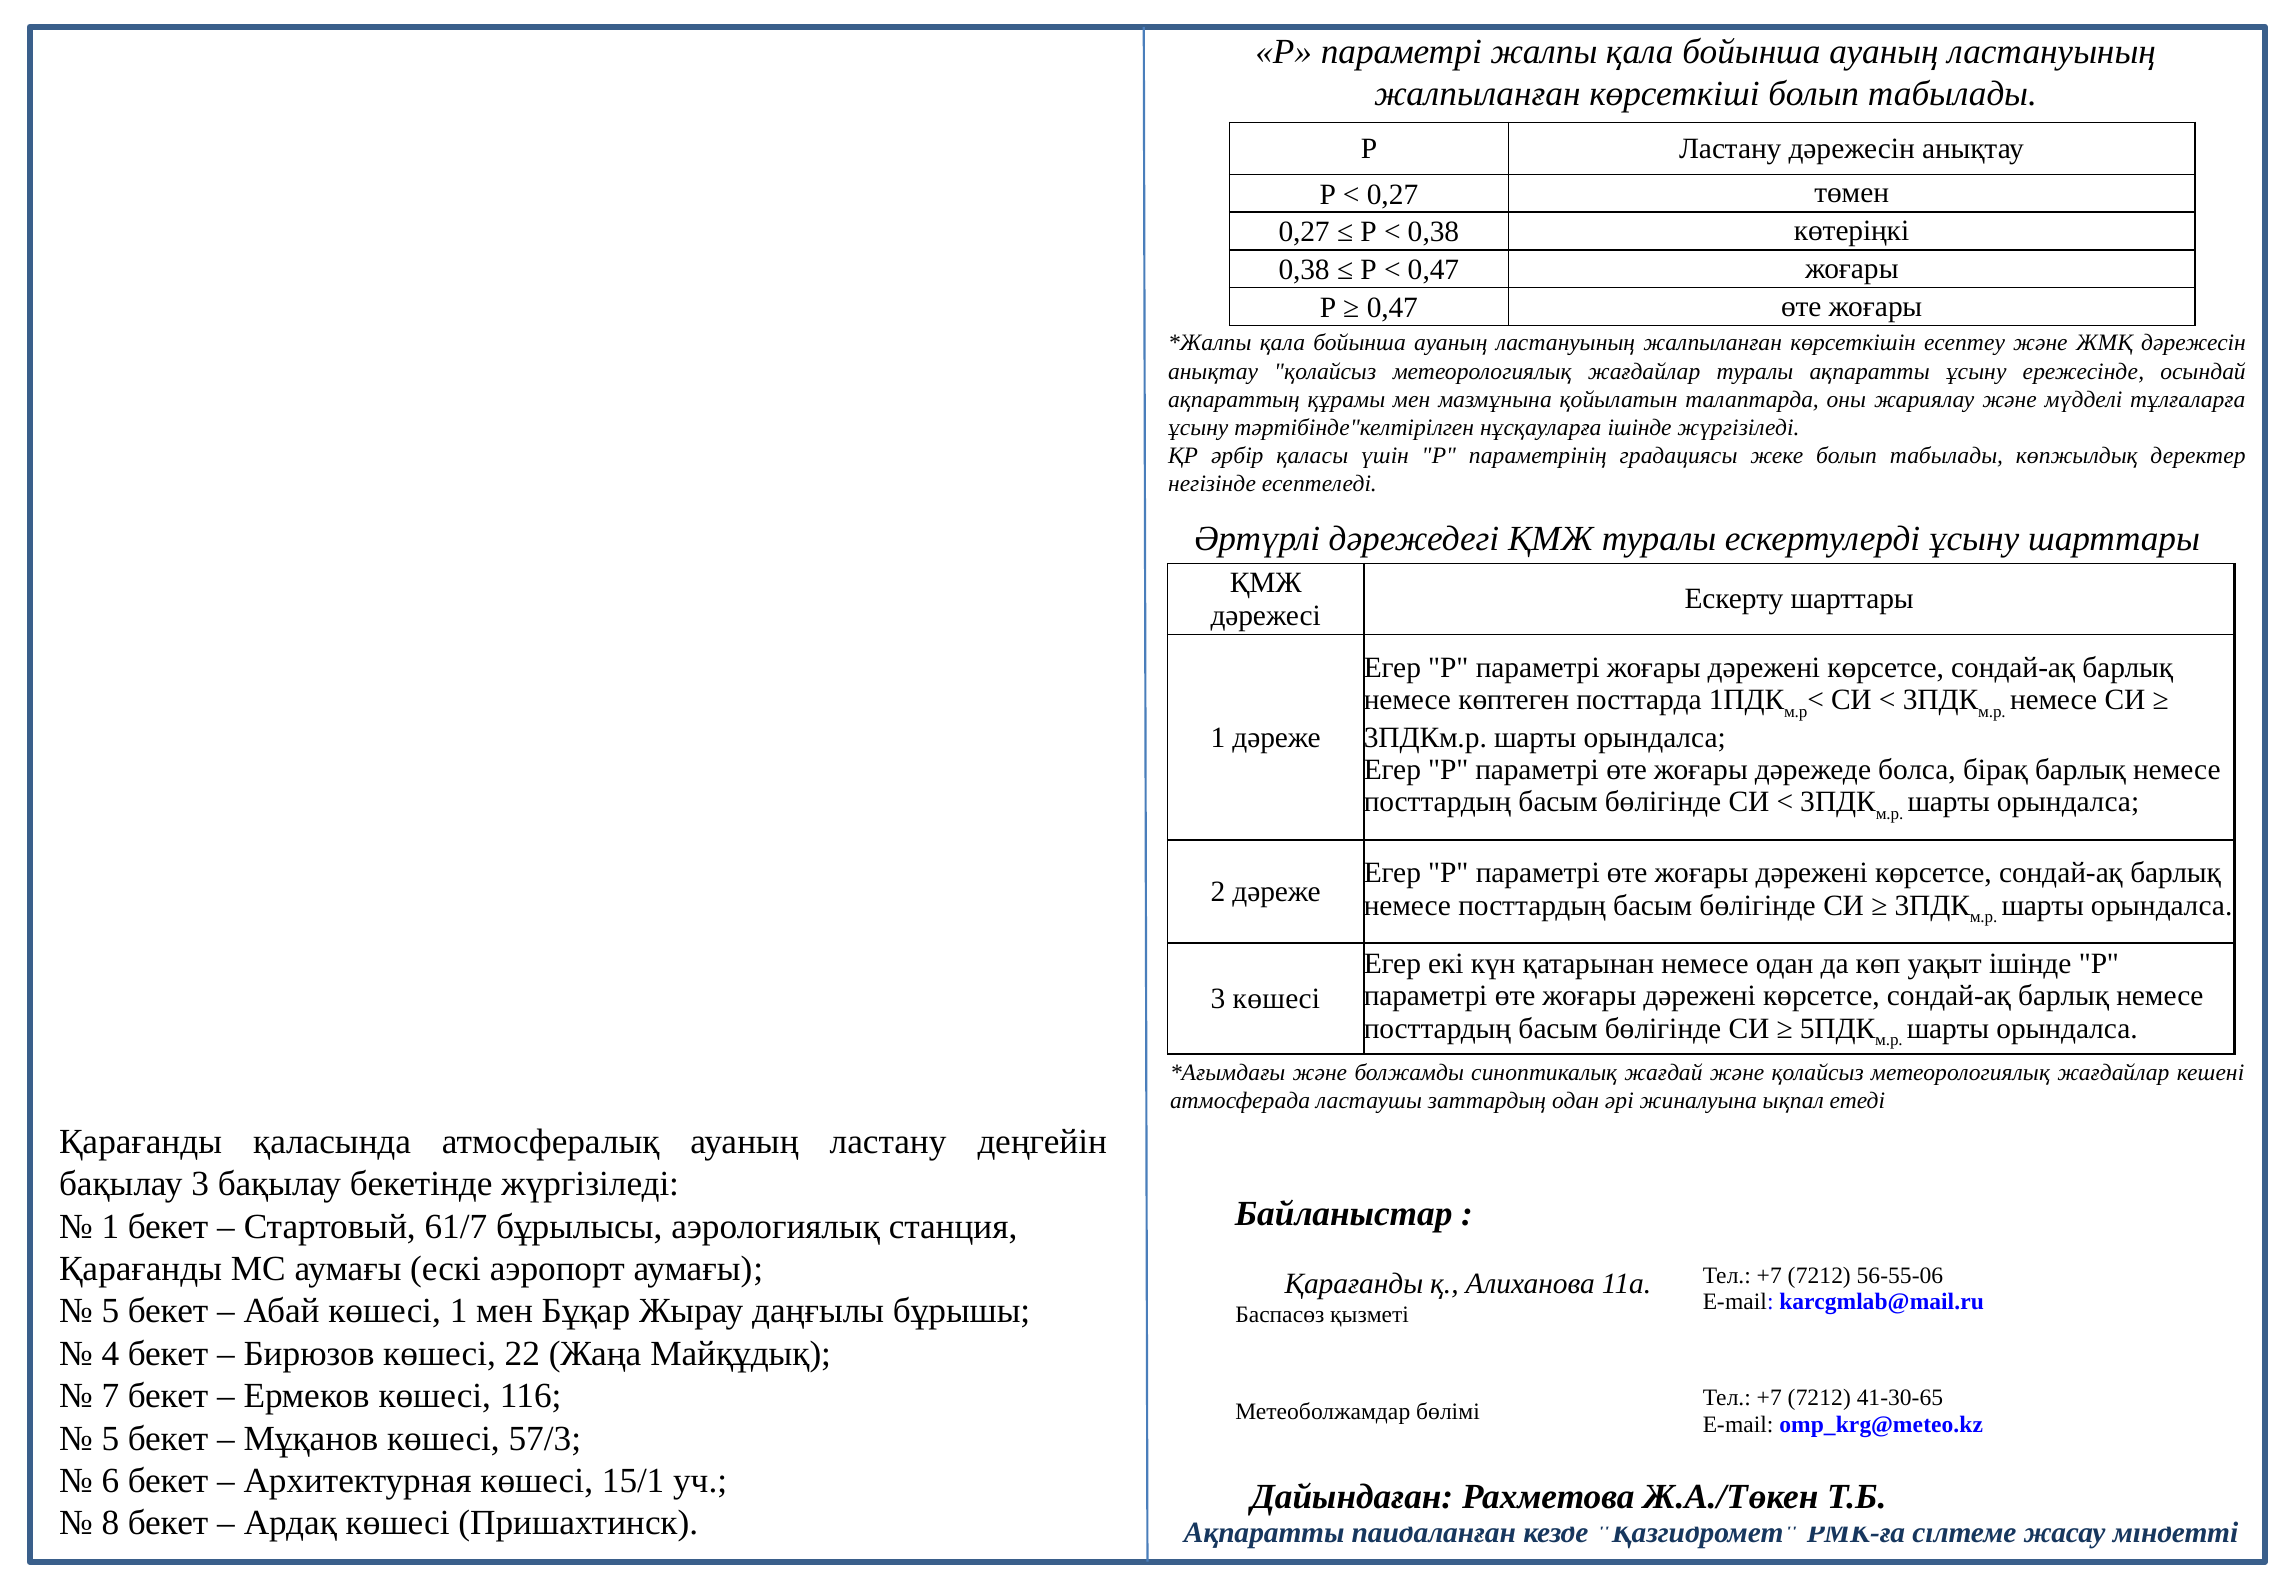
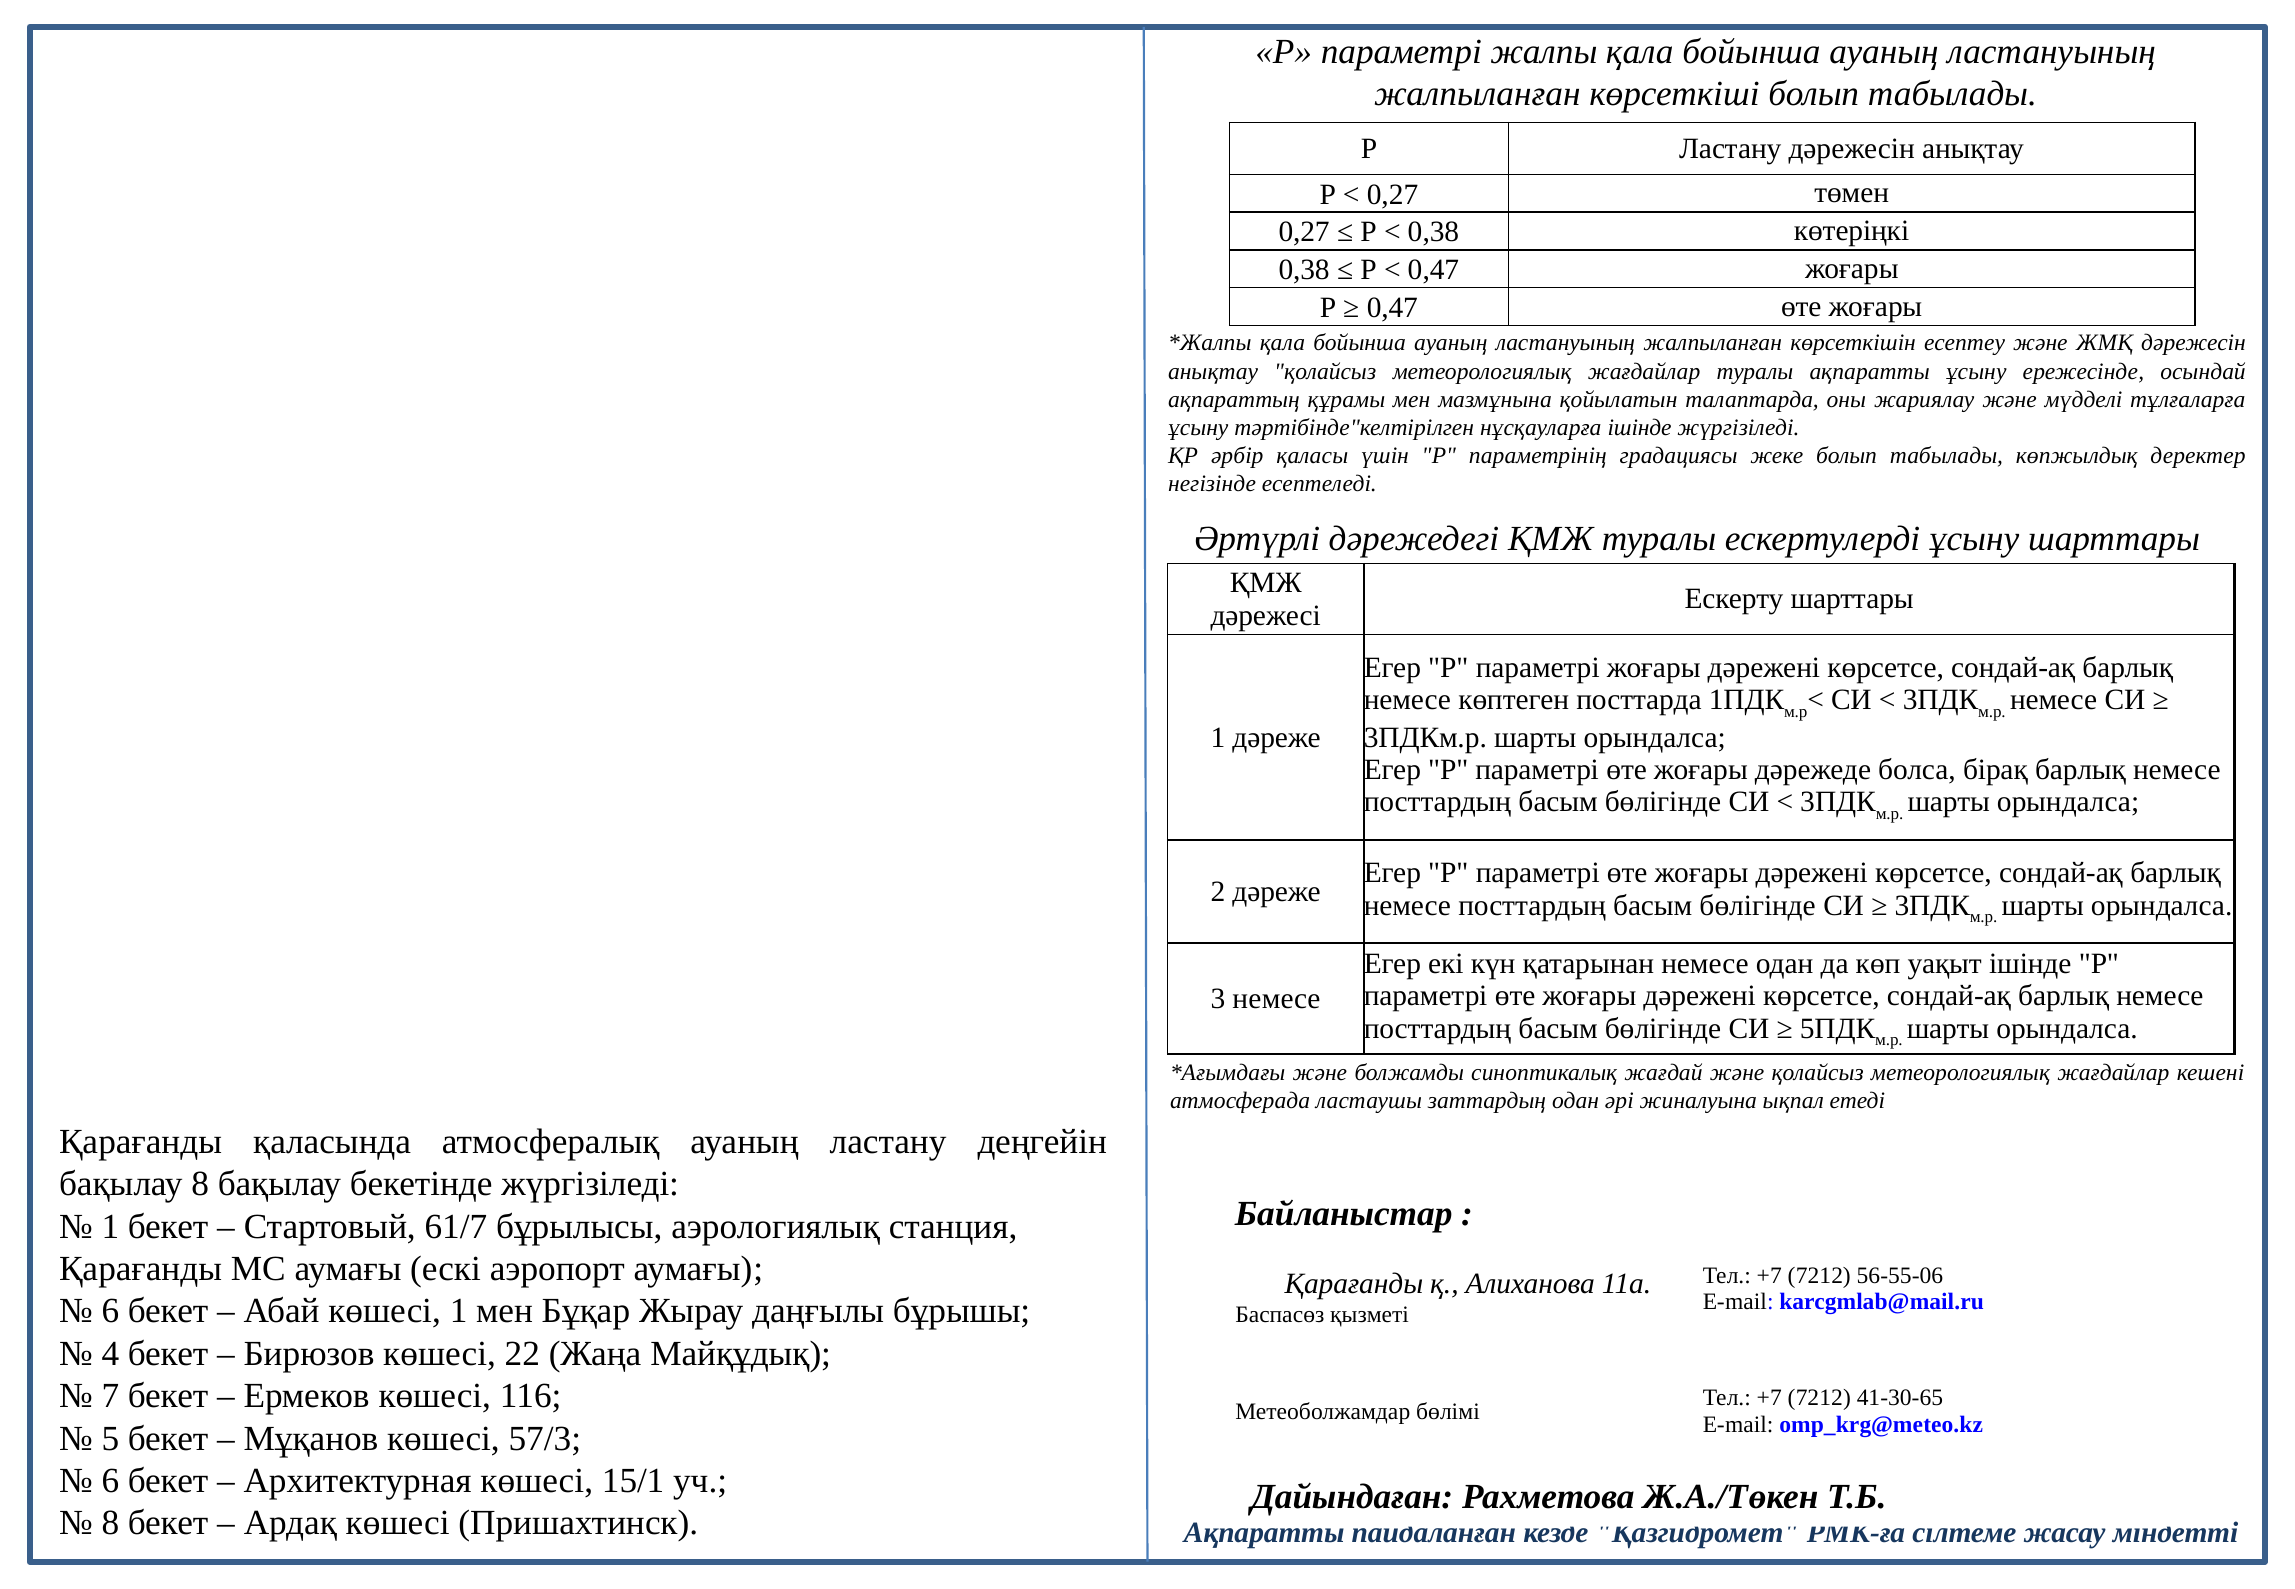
3 көшесі: көшесі -> немесе (1276, 998)
бақылау 3: 3 -> 8 (200, 1184)
5: 5 -> 6 (110, 1311)
